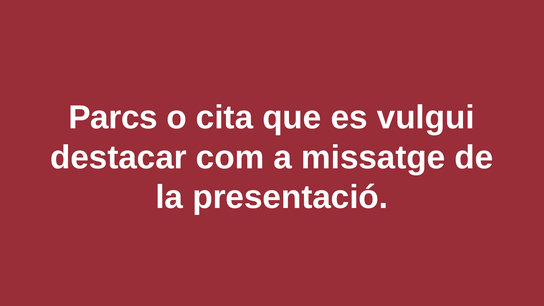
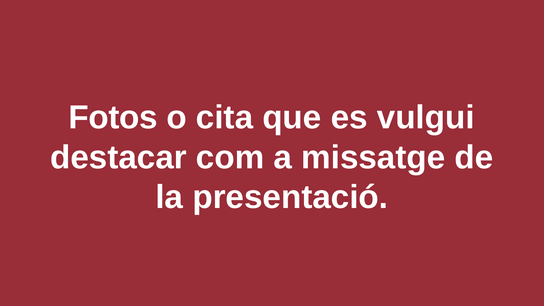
Parcs: Parcs -> Fotos (113, 118)
